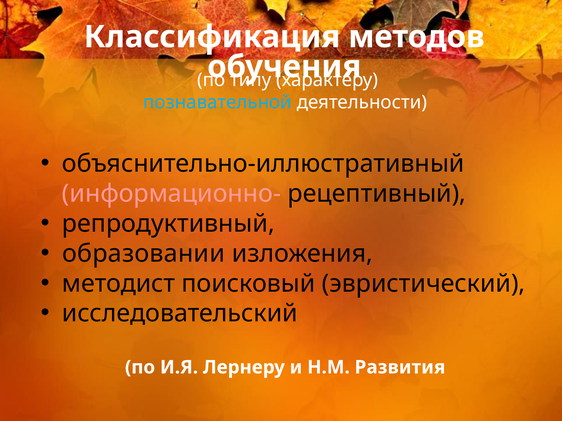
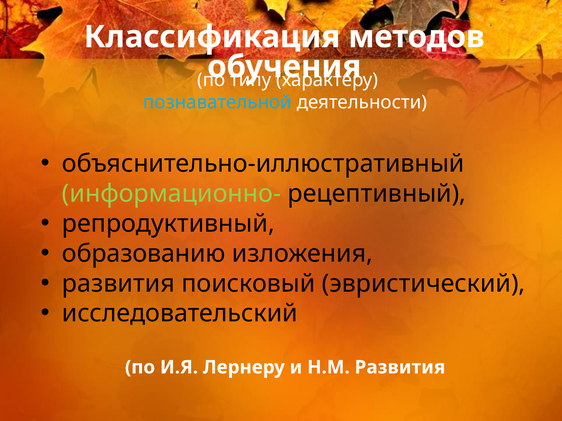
информационно- colour: pink -> light green (172, 194)
образовании: образовании -> образованию (144, 254)
методист: методист -> развития (118, 284)
